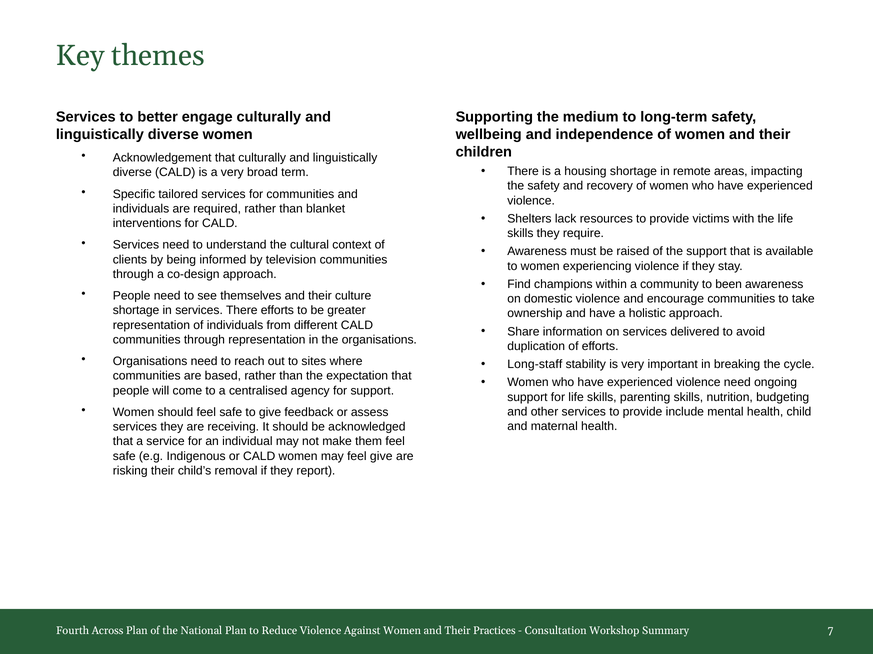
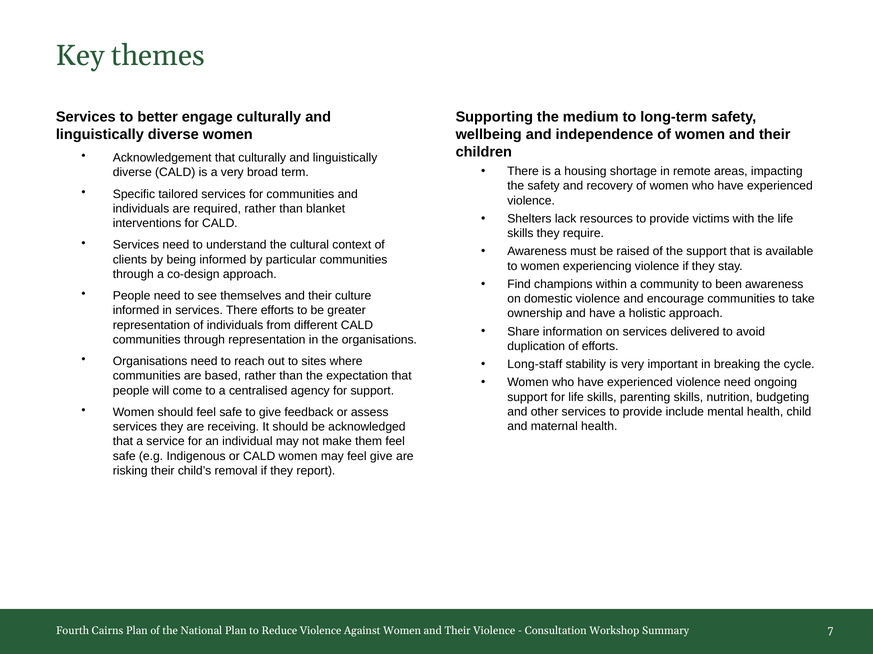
television: television -> particular (291, 260)
shortage: shortage -> informed (136, 311)
Across: Across -> Cairns (108, 631)
Their Practices: Practices -> Violence (494, 631)
